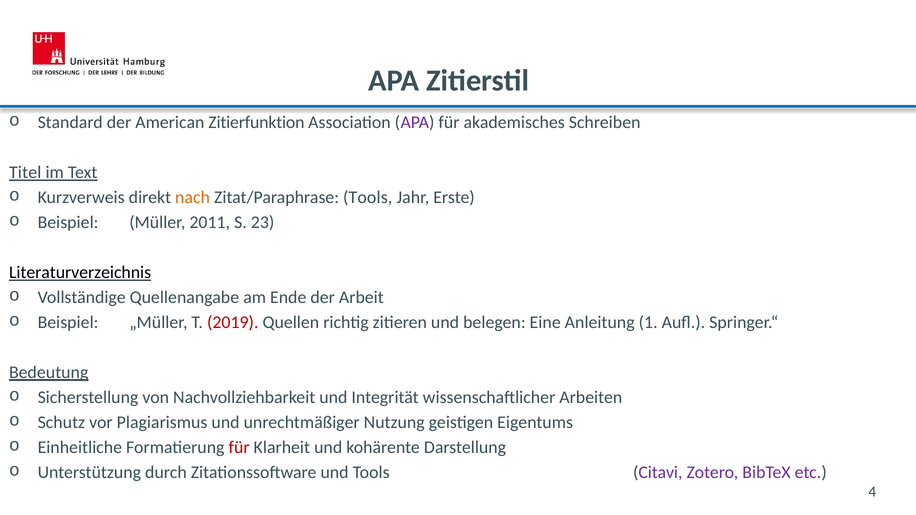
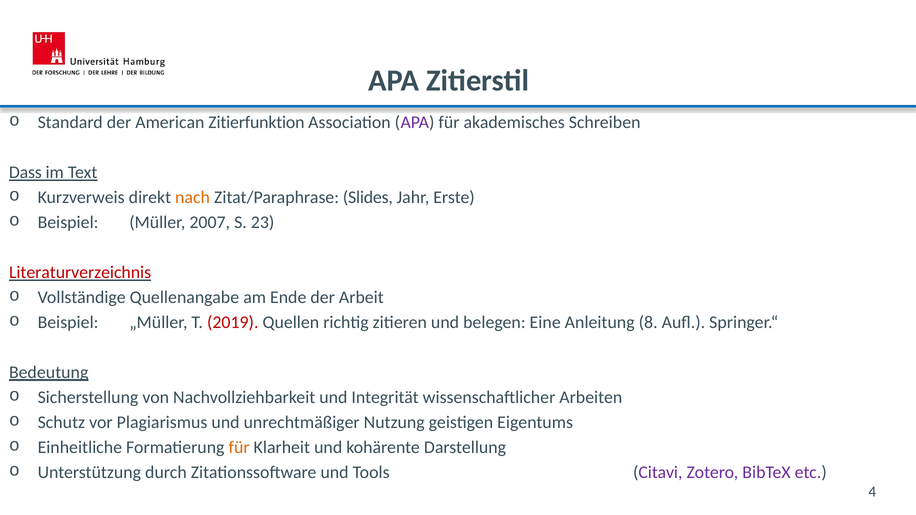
Titel: Titel -> Dass (25, 173)
Zitat/Paraphrase Tools: Tools -> Slides (368, 198)
2011: 2011 -> 2007 (210, 223)
Literaturverzeichnis colour: black -> red (80, 272)
1: 1 -> 8 (648, 322)
für colour: red -> orange (239, 447)
